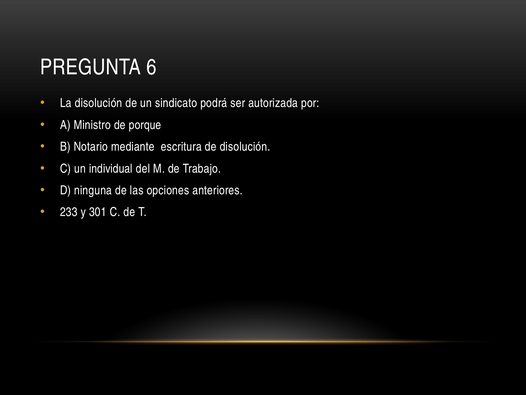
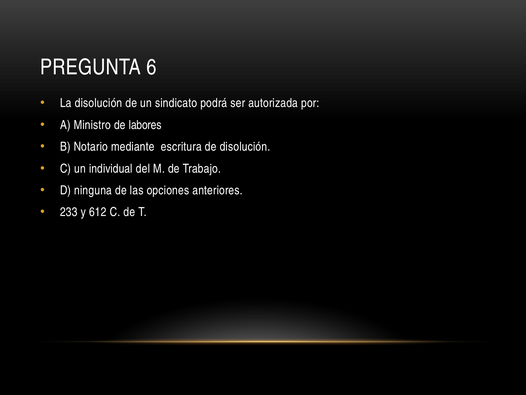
porque: porque -> labores (145, 125)
301: 301 -> 612 (98, 212)
